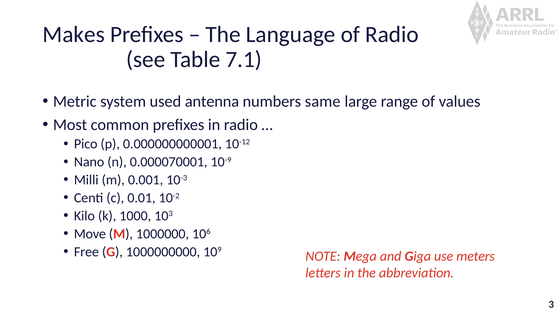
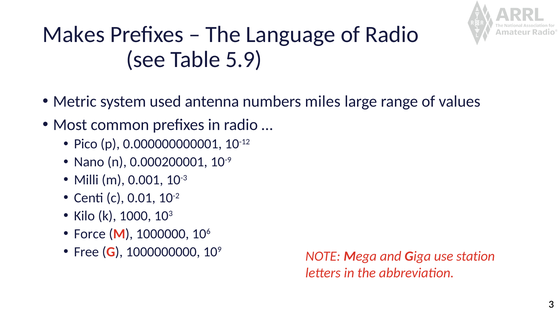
7.1: 7.1 -> 5.9 (244, 59)
same: same -> miles (323, 101)
0.000070001: 0.000070001 -> 0.000200001 (169, 162)
Move: Move -> Force (90, 234)
meters: meters -> station (476, 256)
